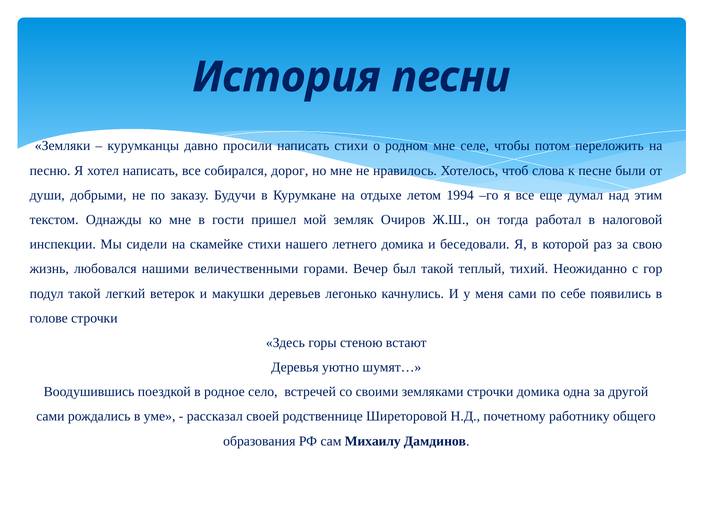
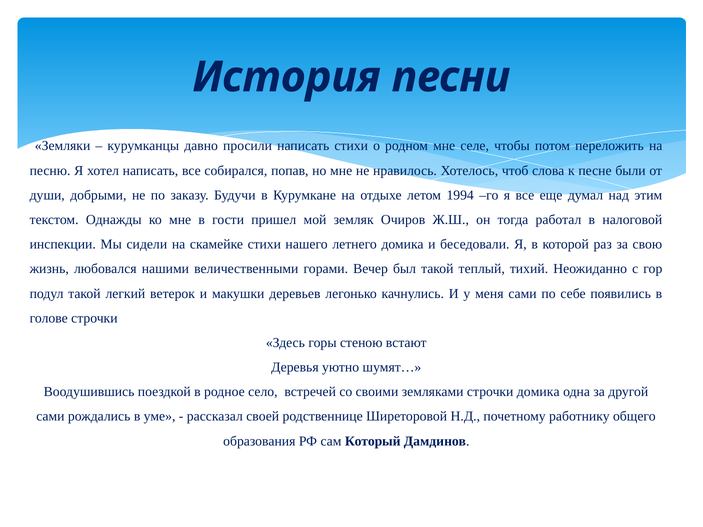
дорог: дорог -> попав (290, 171)
Михаилу: Михаилу -> Который (373, 441)
